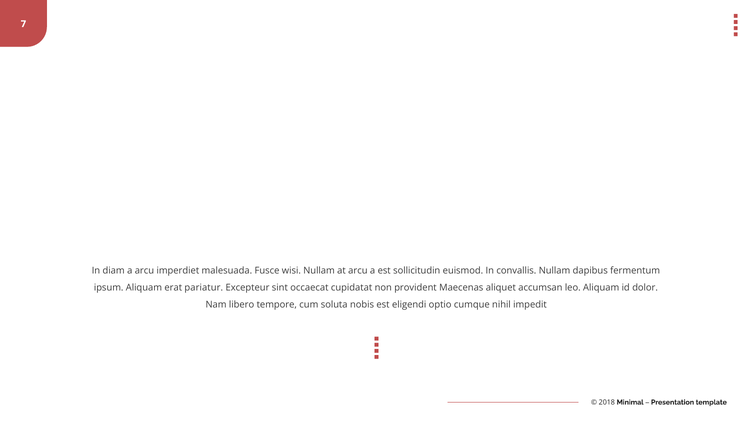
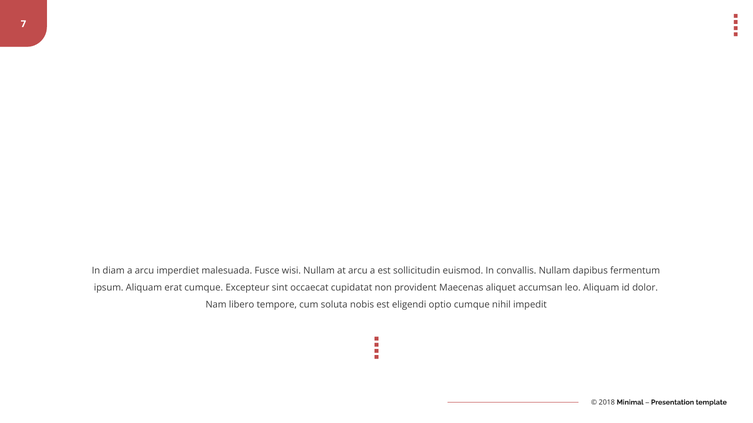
erat pariatur: pariatur -> cumque (204, 288)
